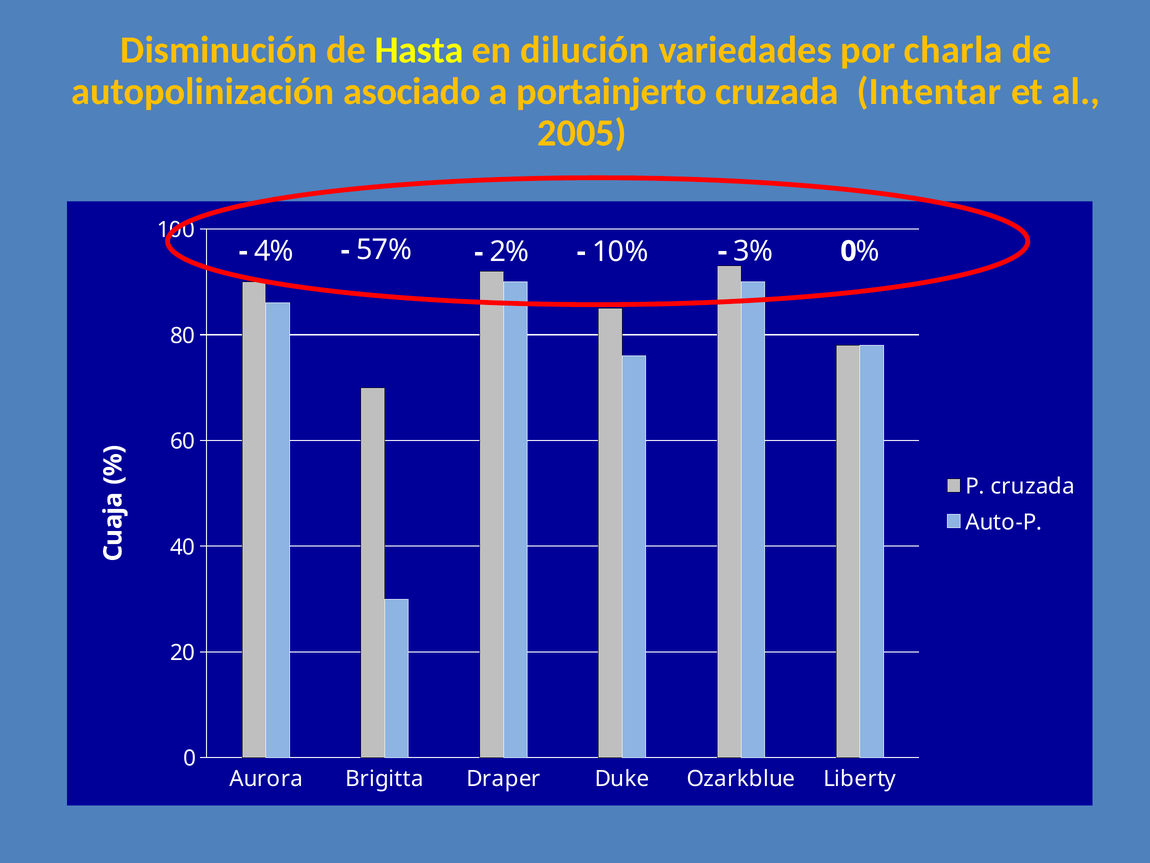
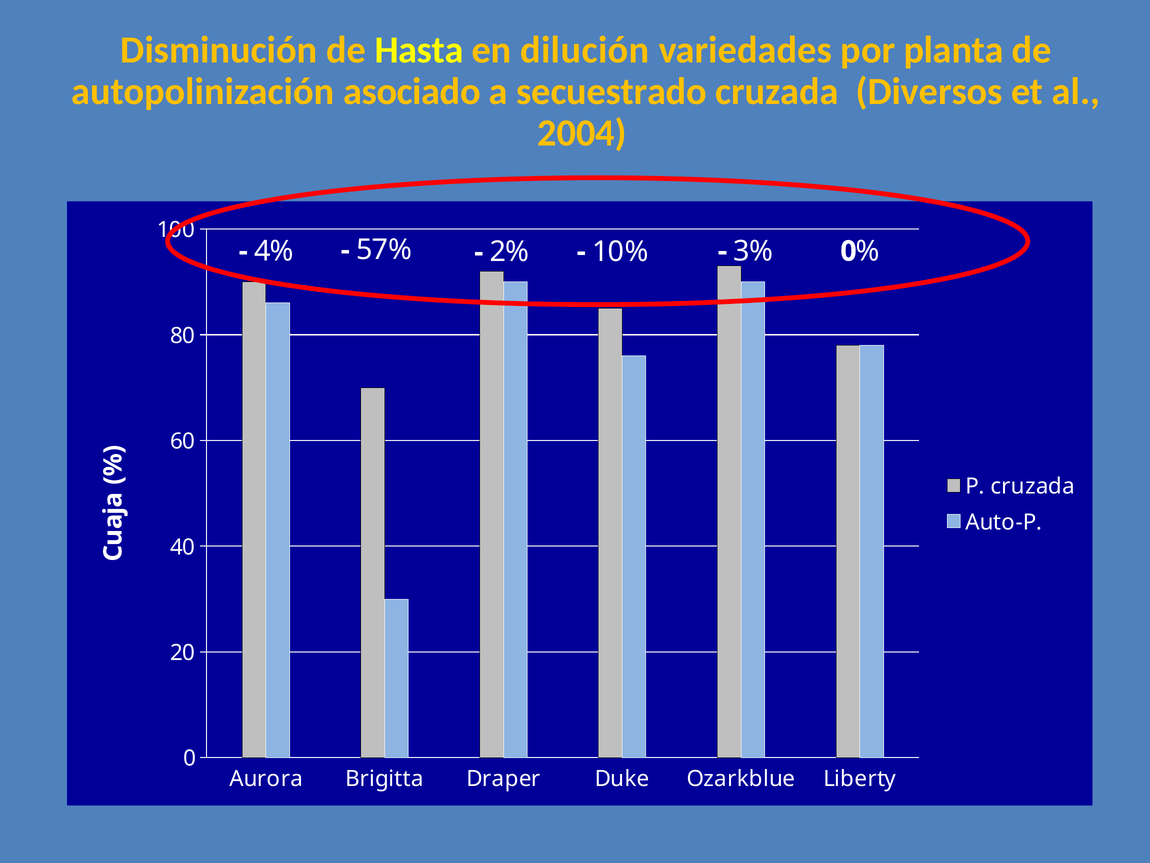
charla: charla -> planta (954, 50)
portainjerto: portainjerto -> secuestrado (612, 91)
Intentar: Intentar -> Diversos (929, 91)
2005: 2005 -> 2004 (582, 133)
